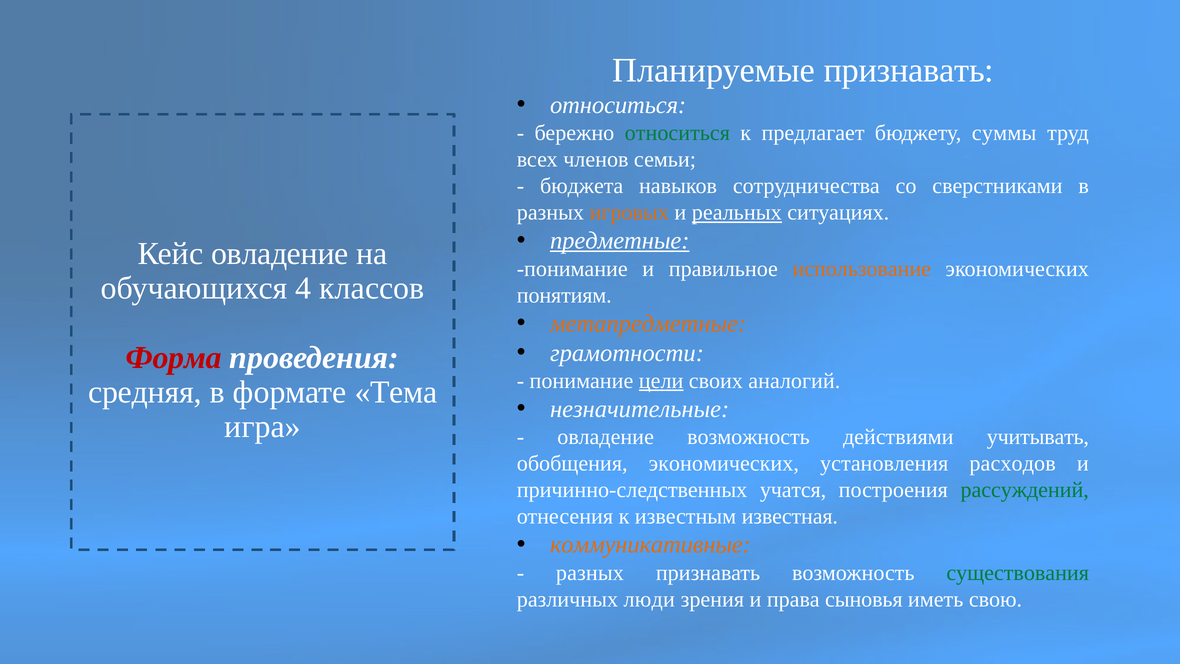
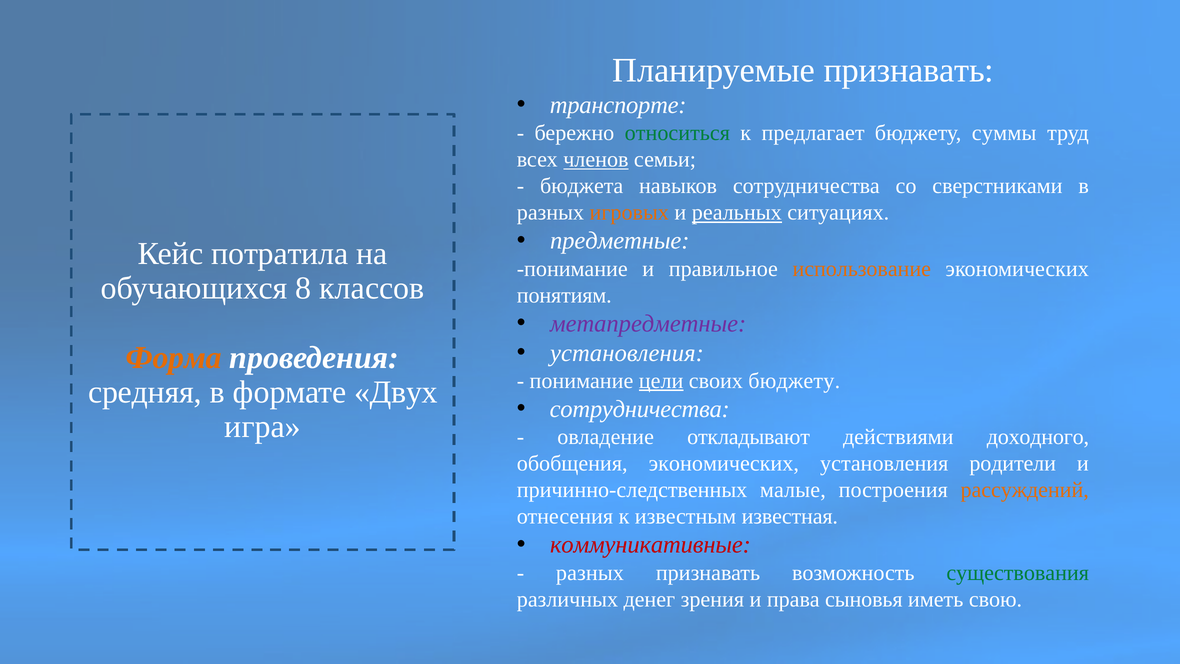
относиться: относиться -> транспорте (618, 105)
членов underline: none -> present (596, 159)
предметные underline: present -> none (620, 241)
Кейс овладение: овладение -> потратила (280, 254)
4: 4 -> 8 (303, 288)
метапредметные colour: orange -> purple (648, 323)
грамотности: грамотности -> установления (627, 353)
Форма colour: red -> orange (174, 357)
своих аналогий: аналогий -> бюджету (794, 381)
Тема: Тема -> Двух (396, 392)
незначительные: незначительные -> сотрудничества (640, 409)
овладение возможность: возможность -> откладывают (749, 437)
учитывать: учитывать -> доходного (1038, 437)
расходов: расходов -> родители (1013, 463)
учатся: учатся -> малые (793, 490)
рассуждений colour: green -> orange (1025, 490)
коммуникативные colour: orange -> red (650, 545)
люди: люди -> денег (649, 599)
